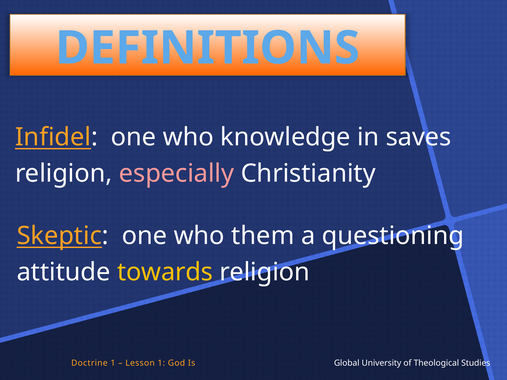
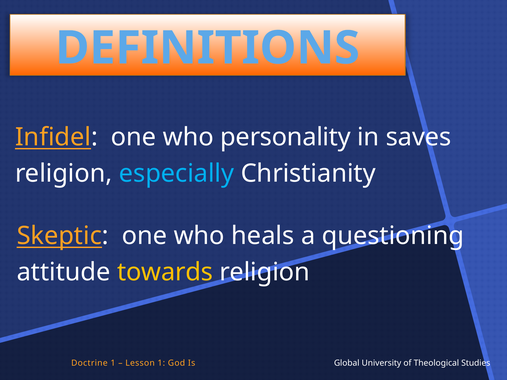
knowledge: knowledge -> personality (286, 137)
especially colour: pink -> light blue (177, 174)
them: them -> heals (263, 236)
